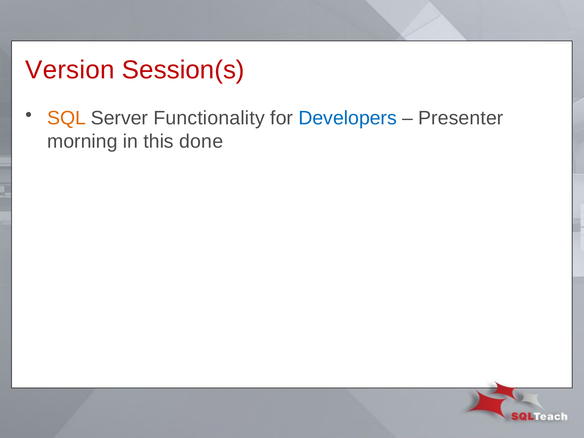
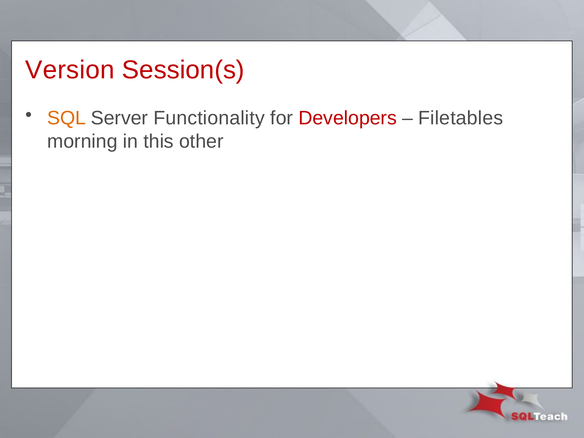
Developers colour: blue -> red (348, 118)
Presenter: Presenter -> Filetables (461, 118)
done: done -> other (201, 142)
